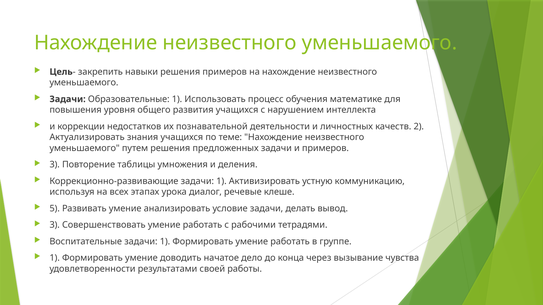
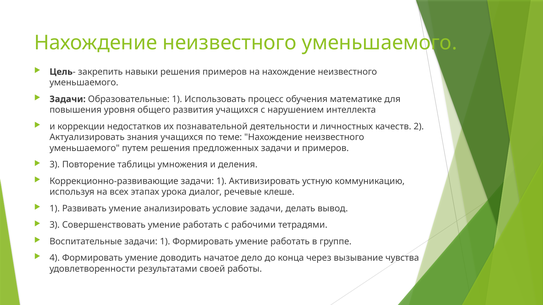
5: 5 -> 1 (55, 209)
1: 1 -> 4 (55, 258)
